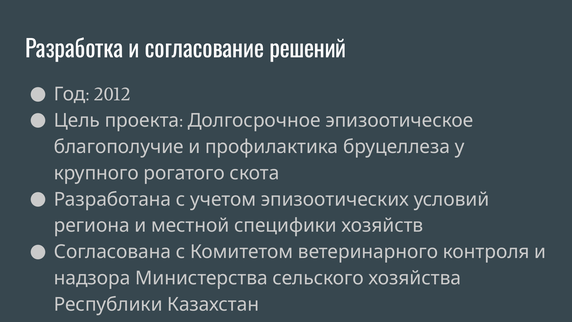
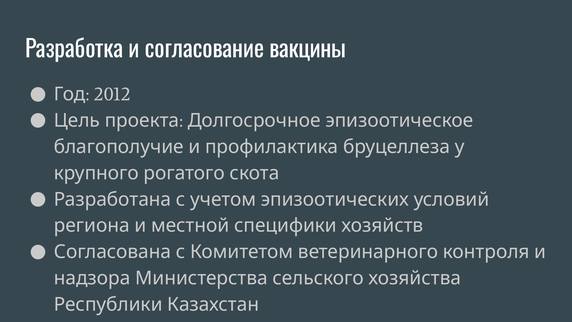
решений: решений -> вакцины (308, 50)
